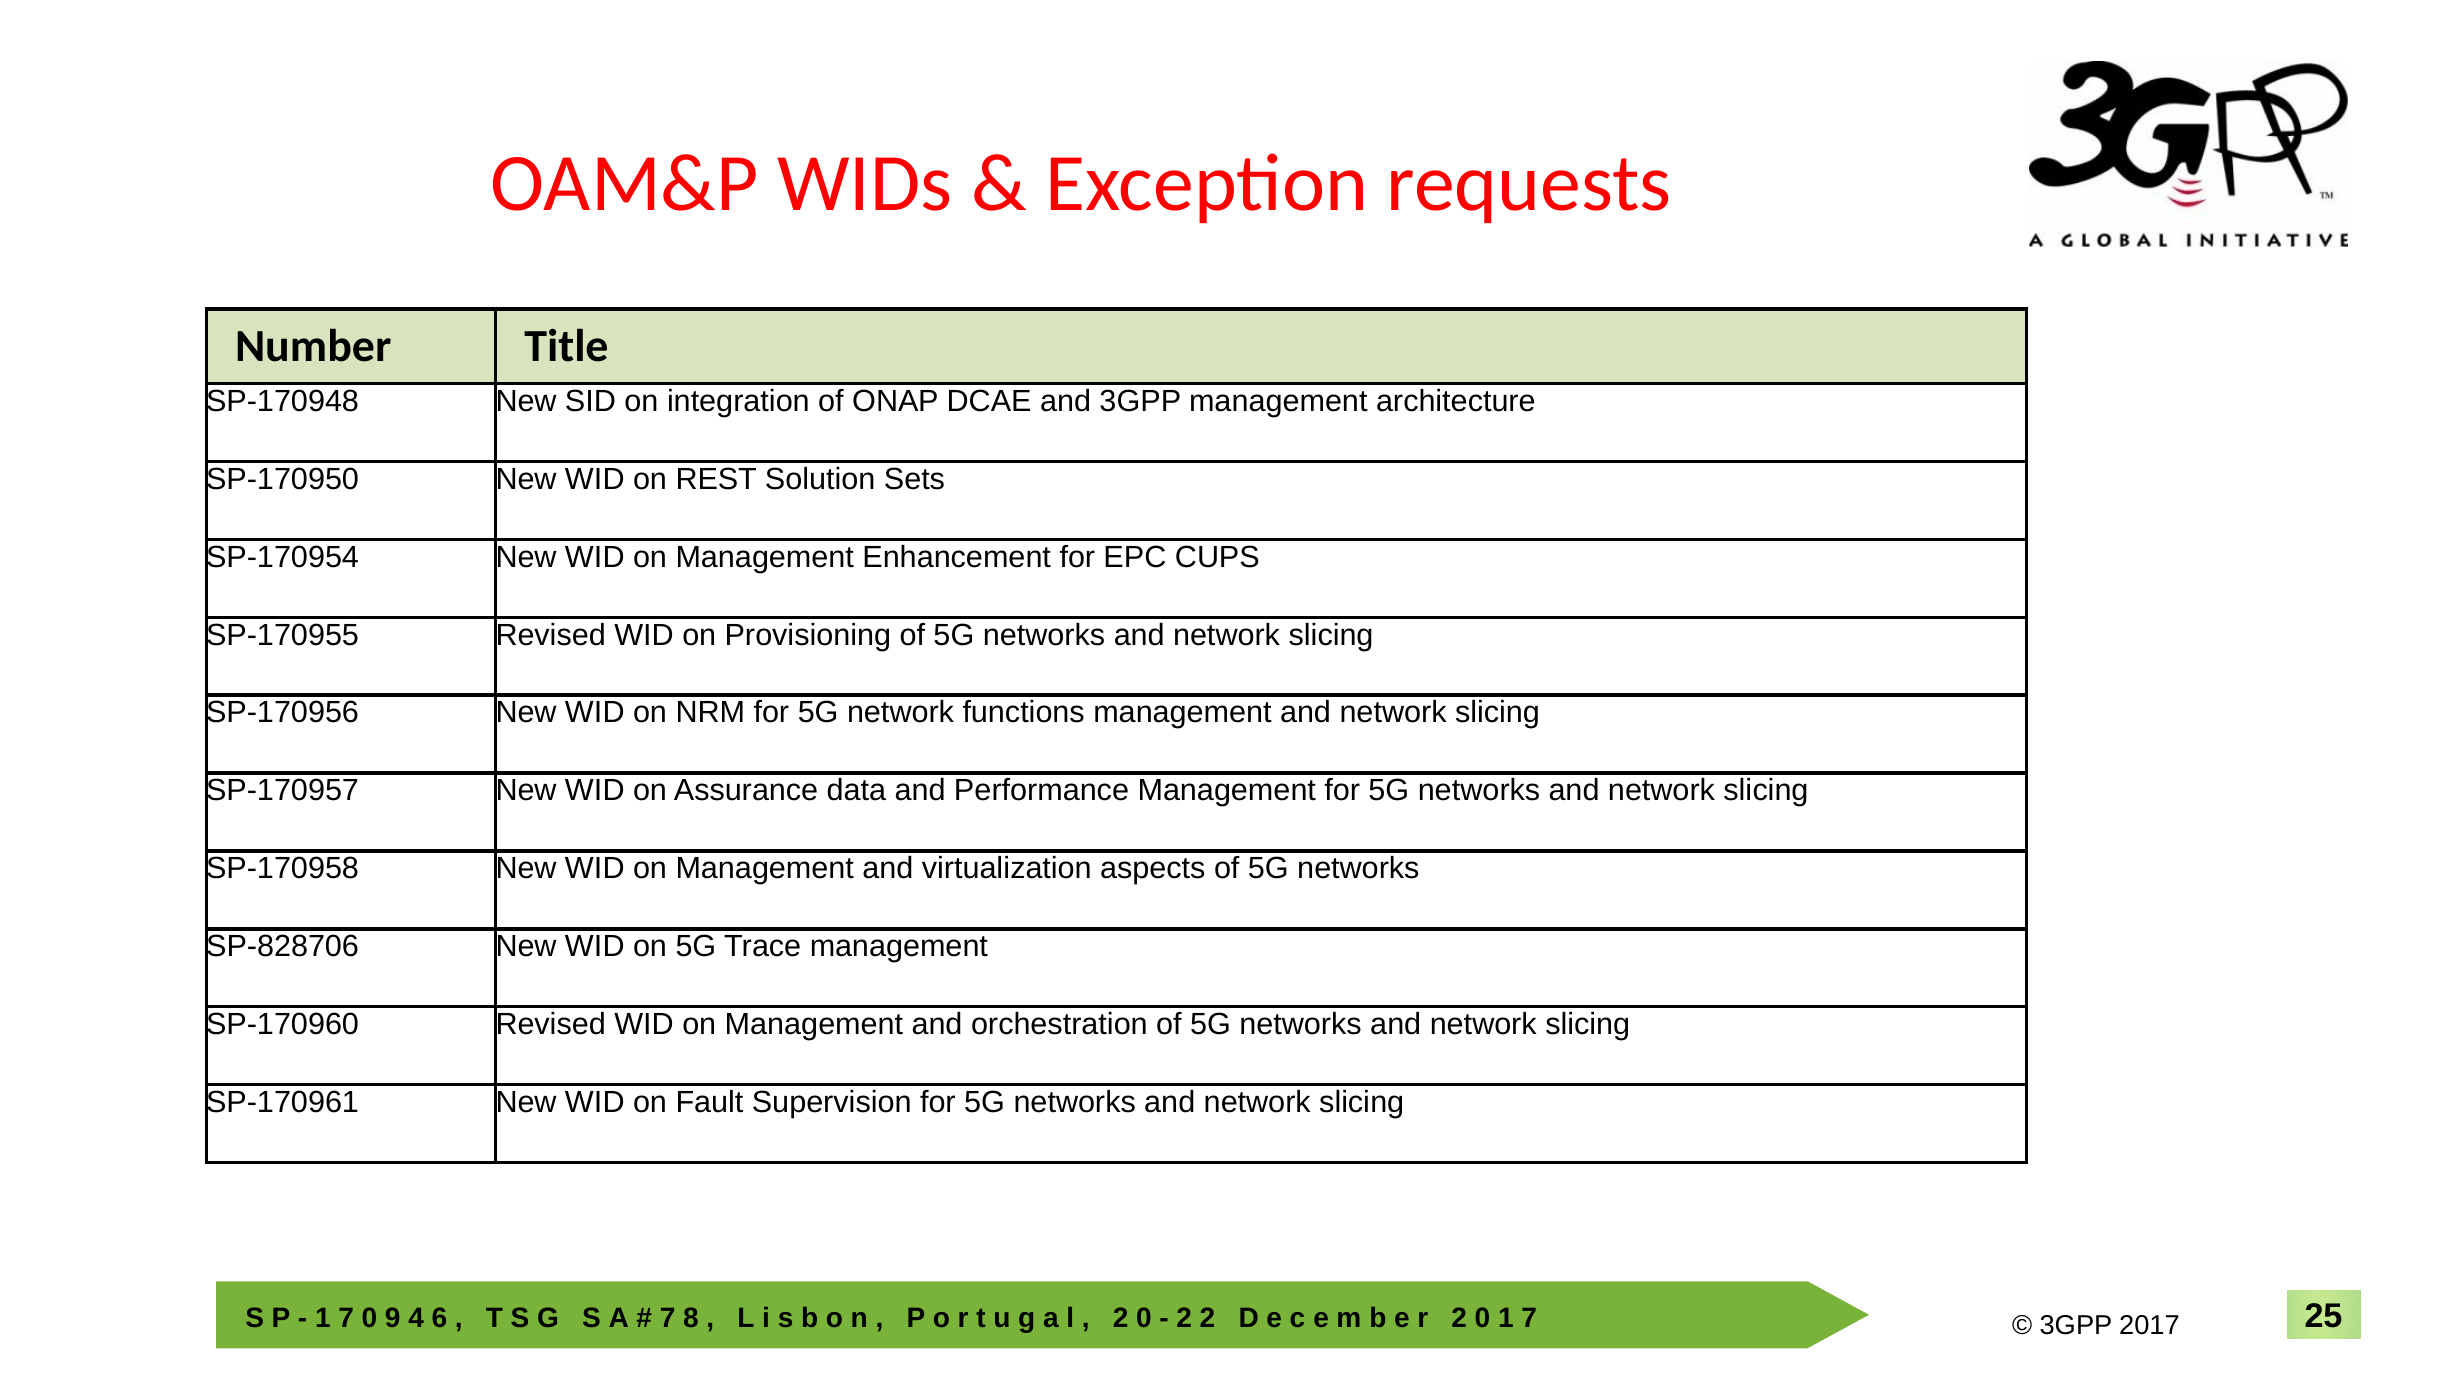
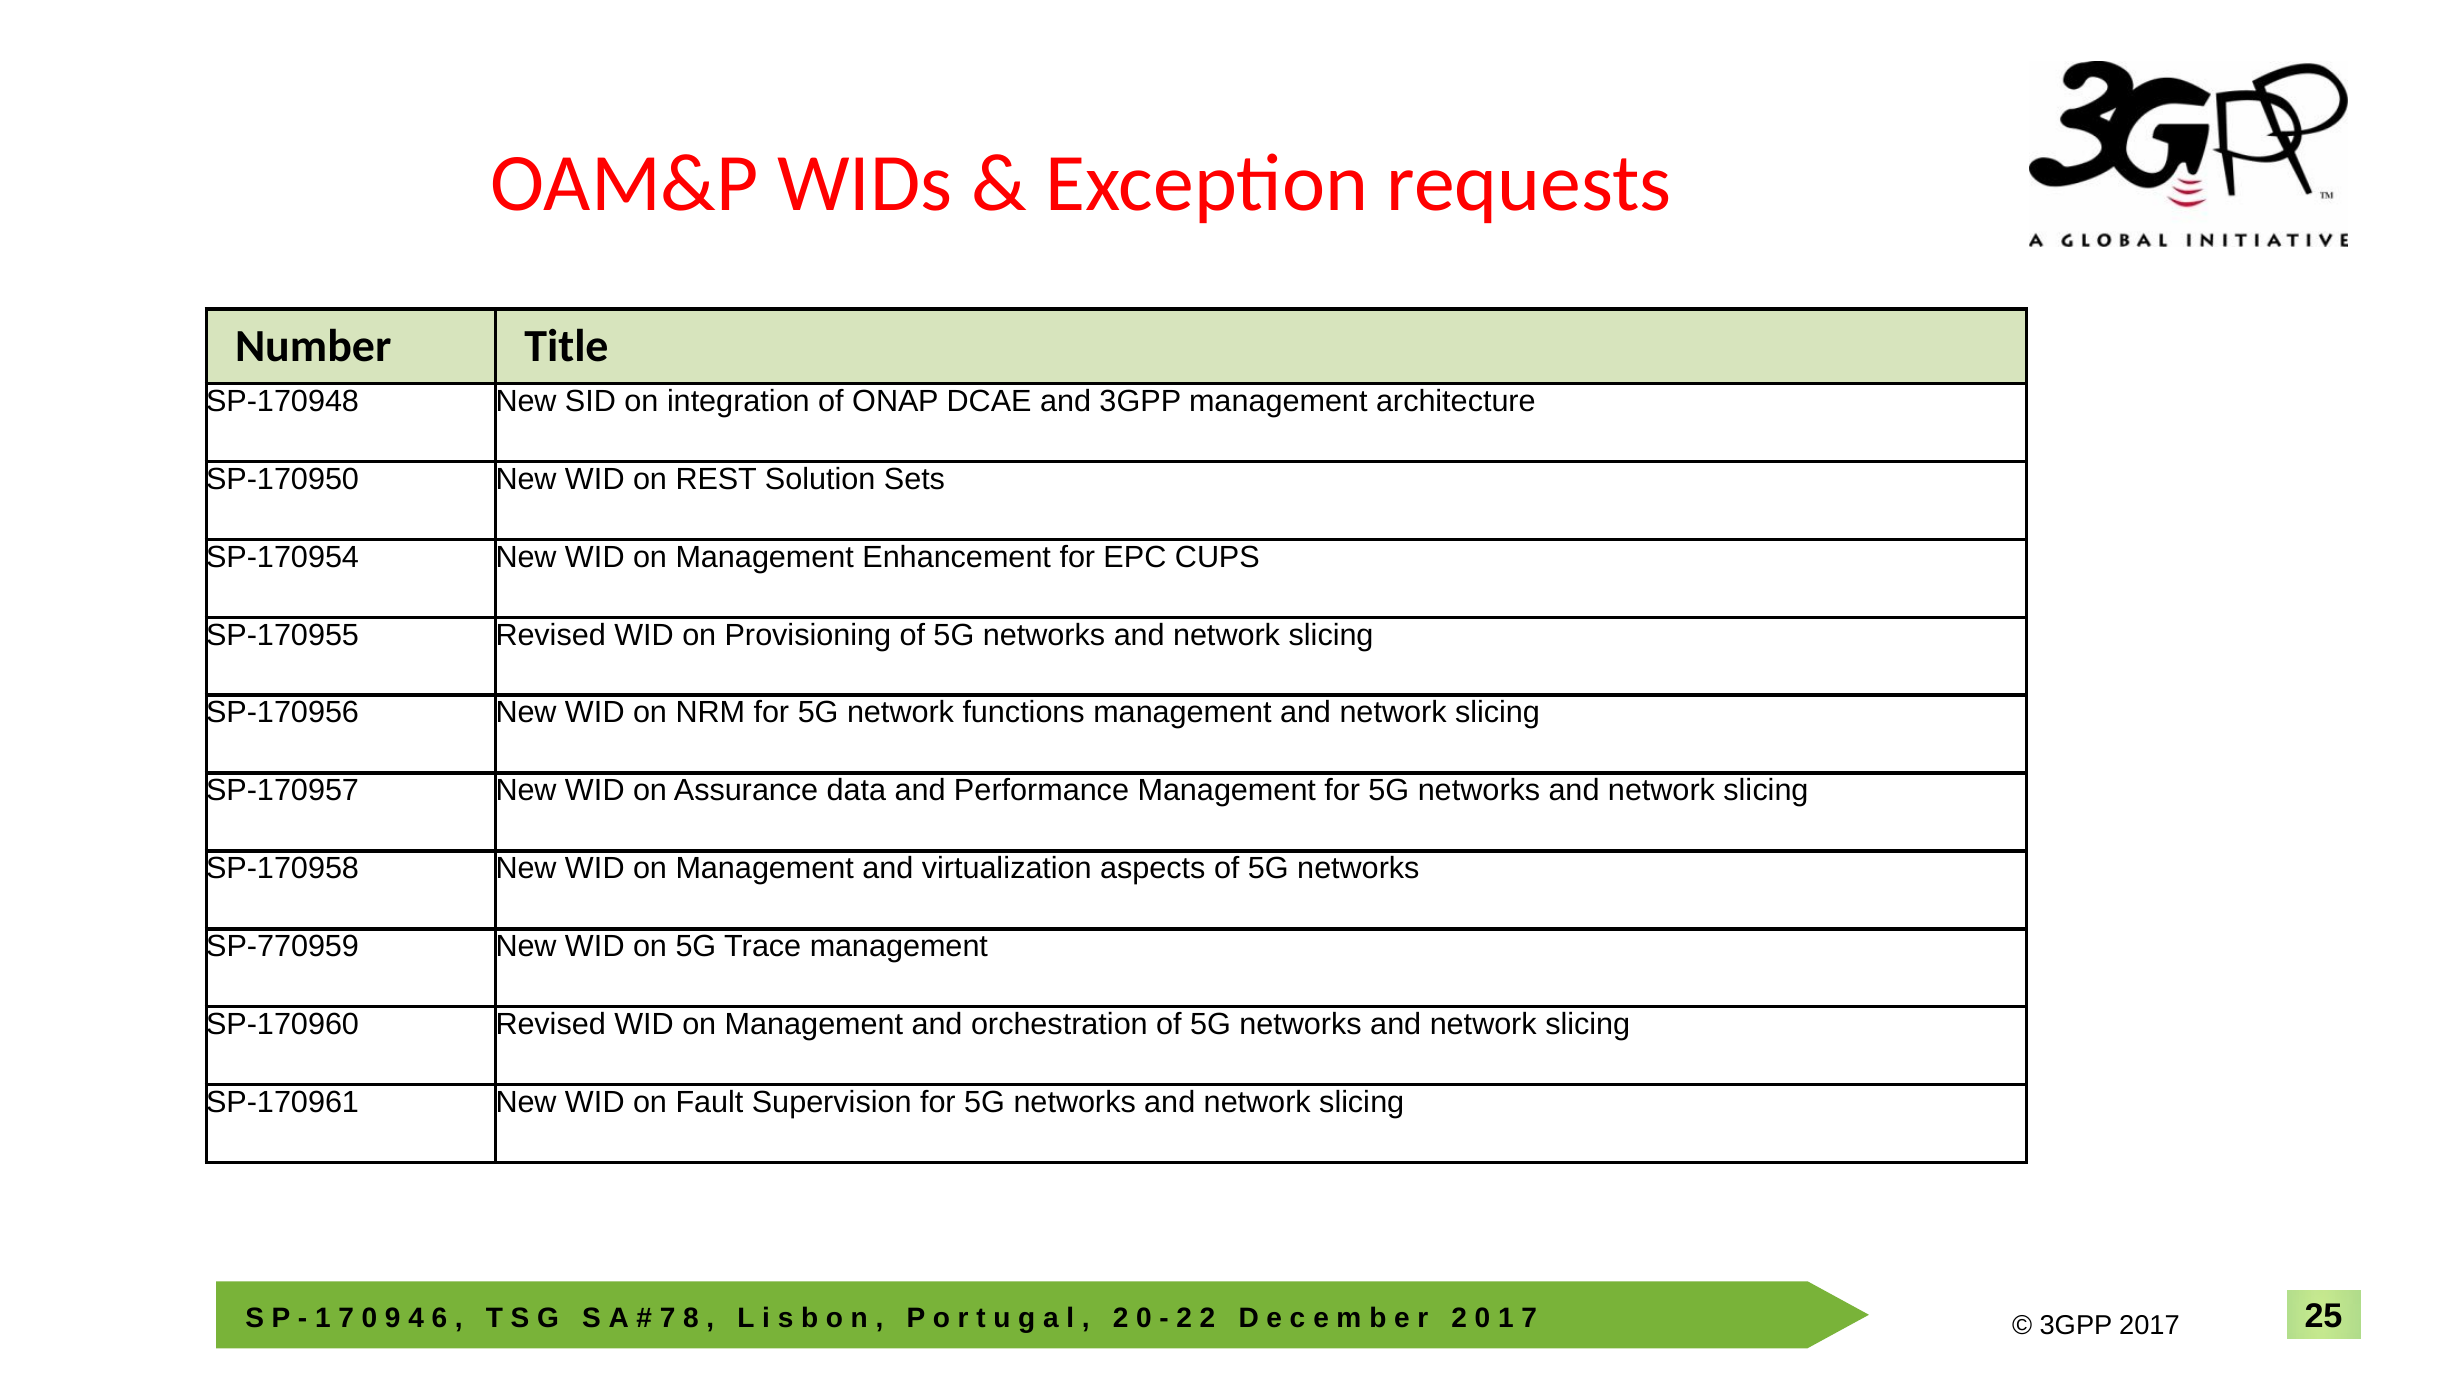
SP-828706: SP-828706 -> SP-770959 (283, 947)
